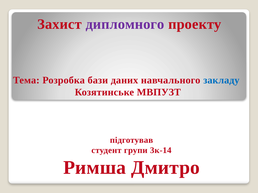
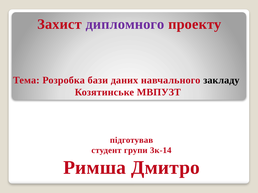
закладу colour: blue -> black (221, 80)
